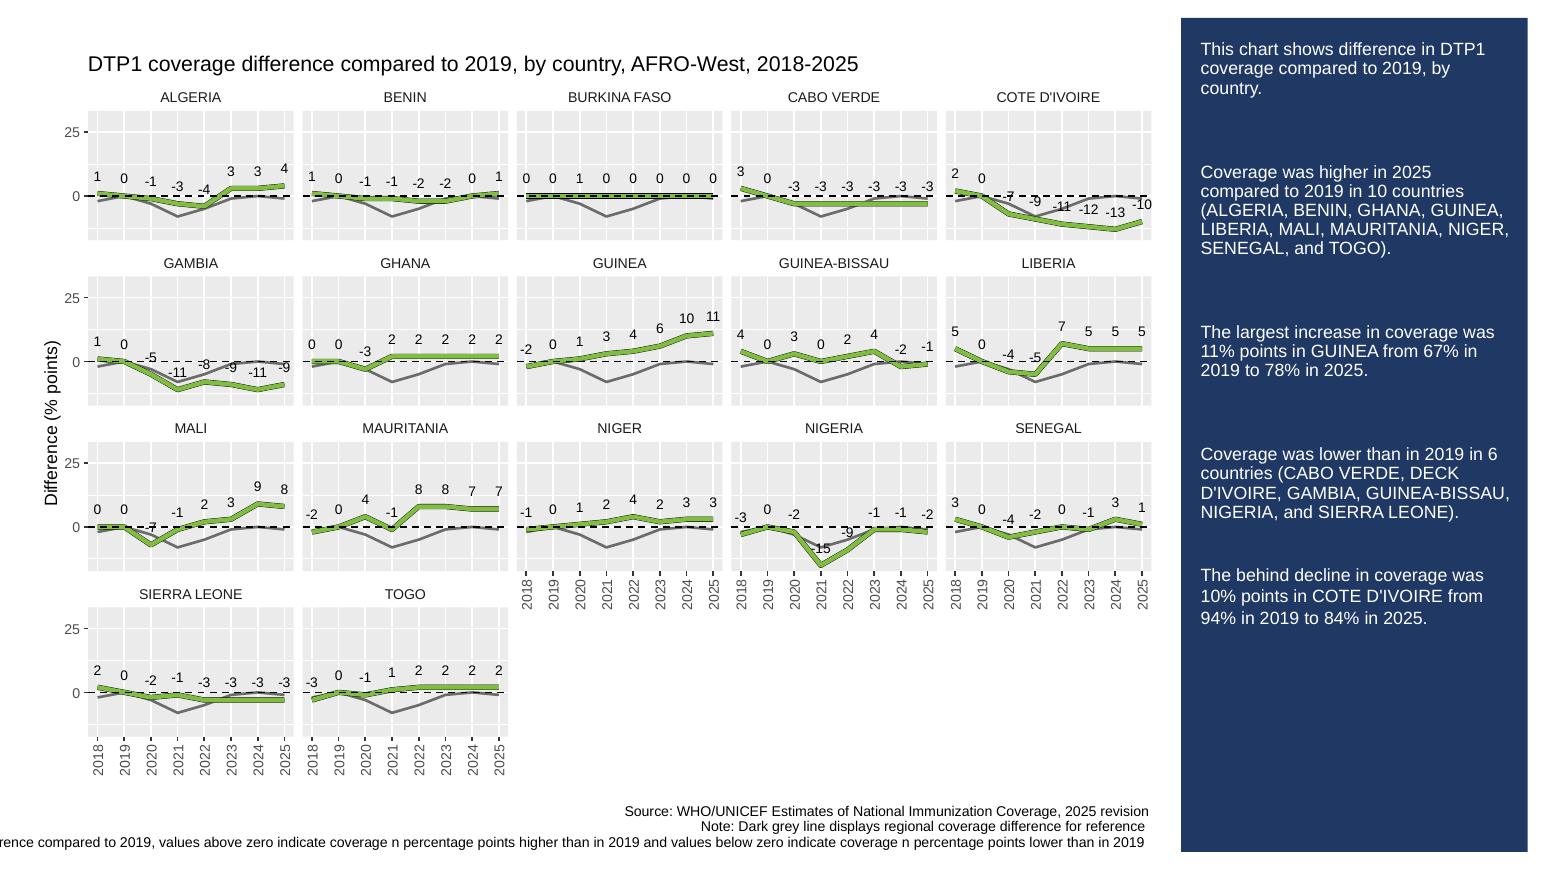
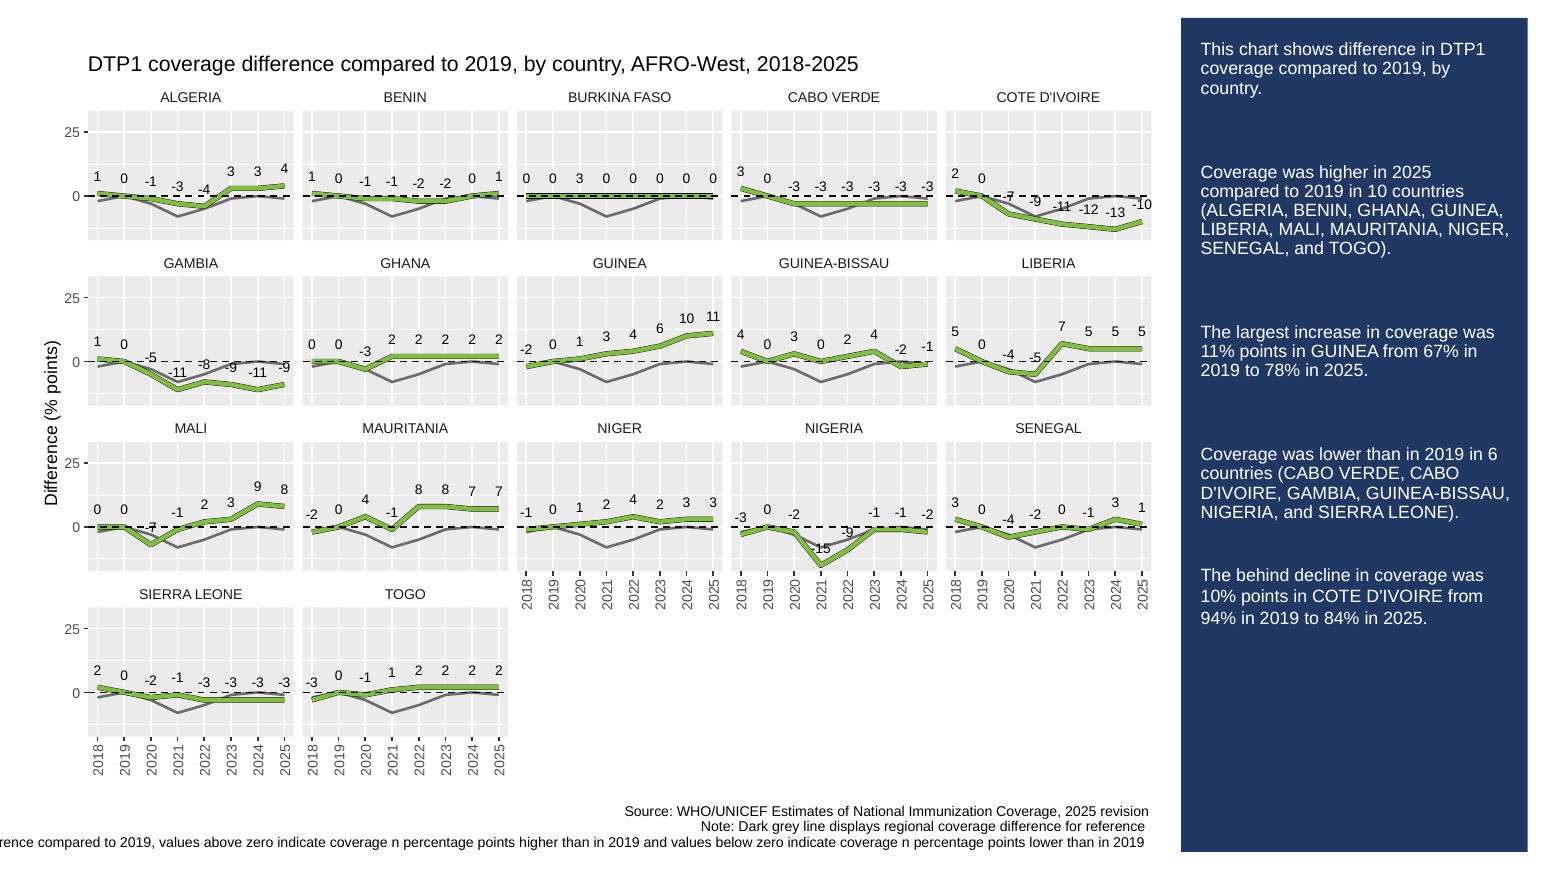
0 0 1: 1 -> 3 (580, 179)
VERDE DECK: DECK -> CABO (1435, 474)
